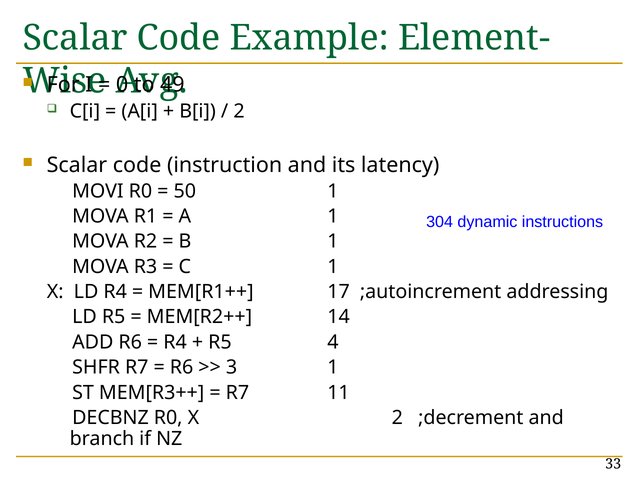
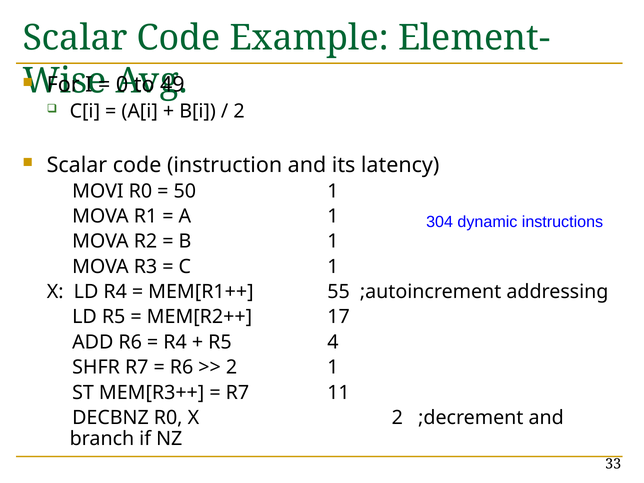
17: 17 -> 55 (339, 292)
14: 14 -> 17 (339, 317)
3: 3 -> 2 (232, 367)
